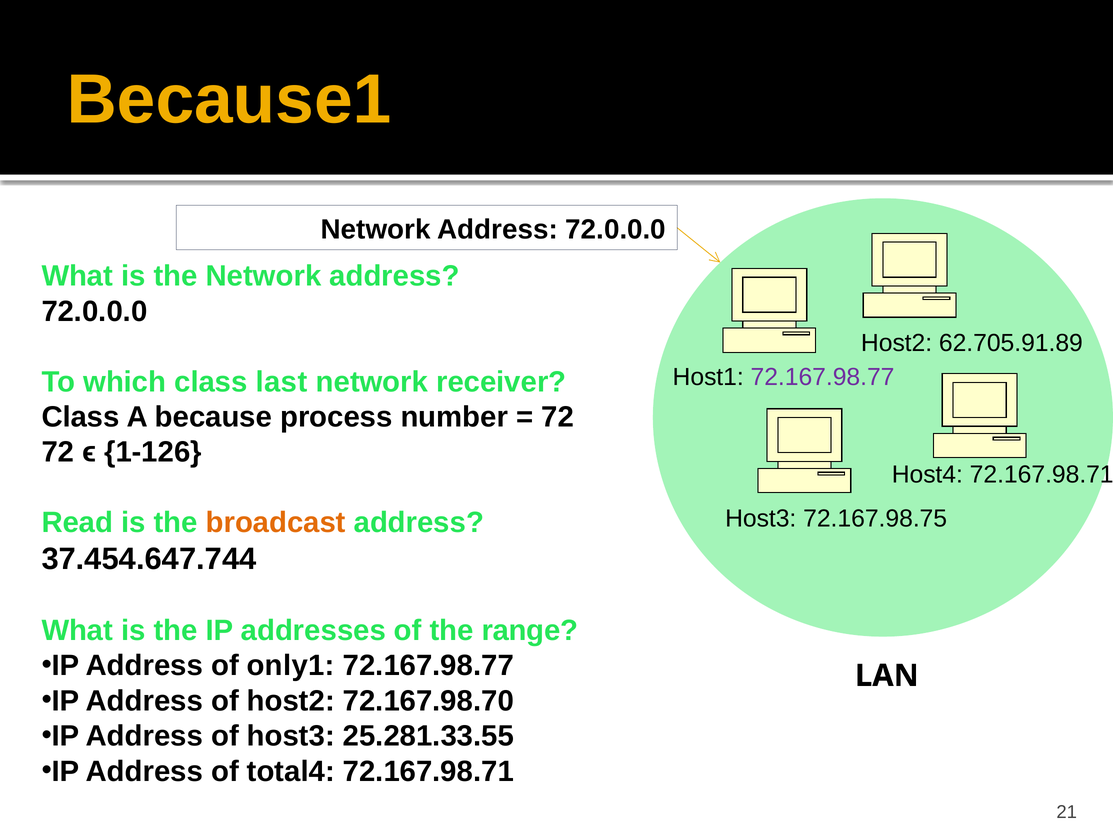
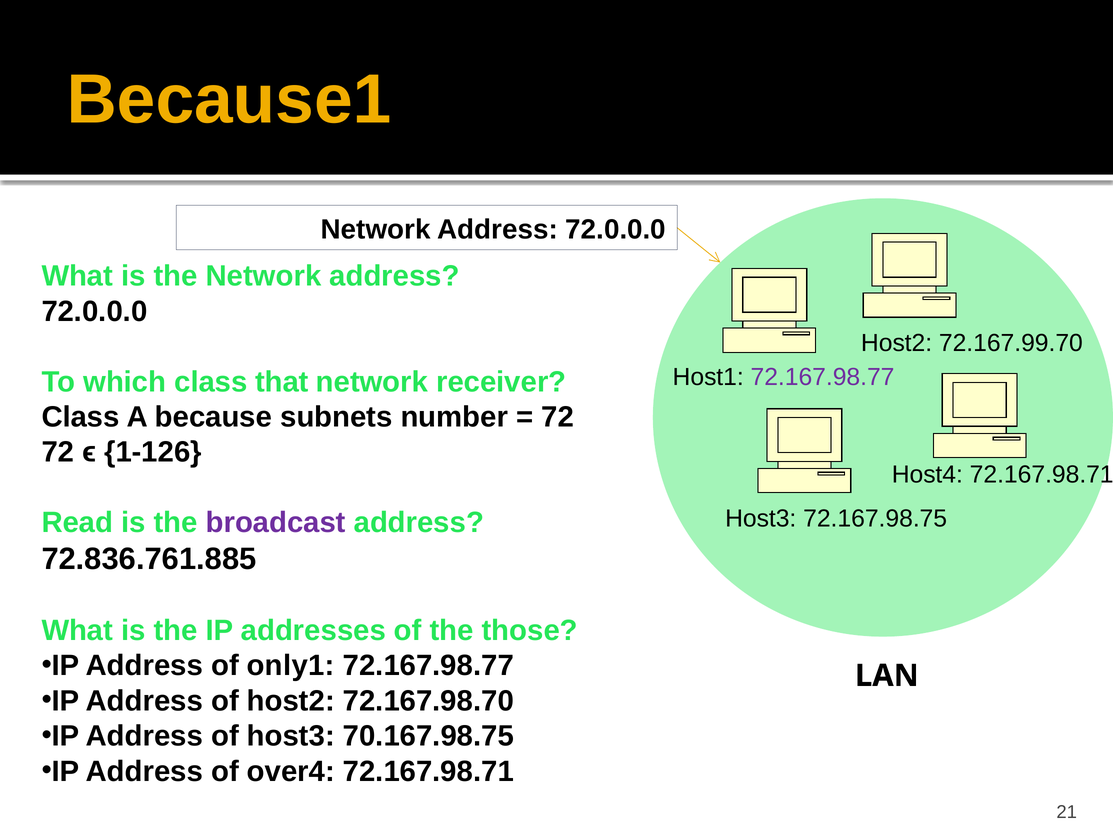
62.705.91.89: 62.705.91.89 -> 72.167.99.70 (1011, 343)
last: last -> that (282, 382)
process: process -> subnets (336, 417)
broadcast colour: orange -> purple (276, 523)
37.454.647.744: 37.454.647.744 -> 72.836.761.885 (149, 559)
range: range -> those (530, 630)
25.281.33.55: 25.281.33.55 -> 70.167.98.75 (428, 736)
total4: total4 -> over4 (291, 771)
